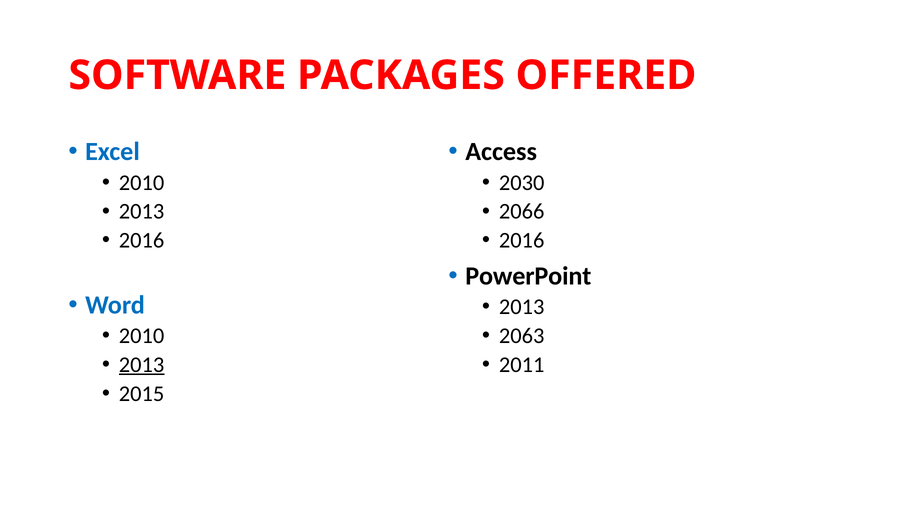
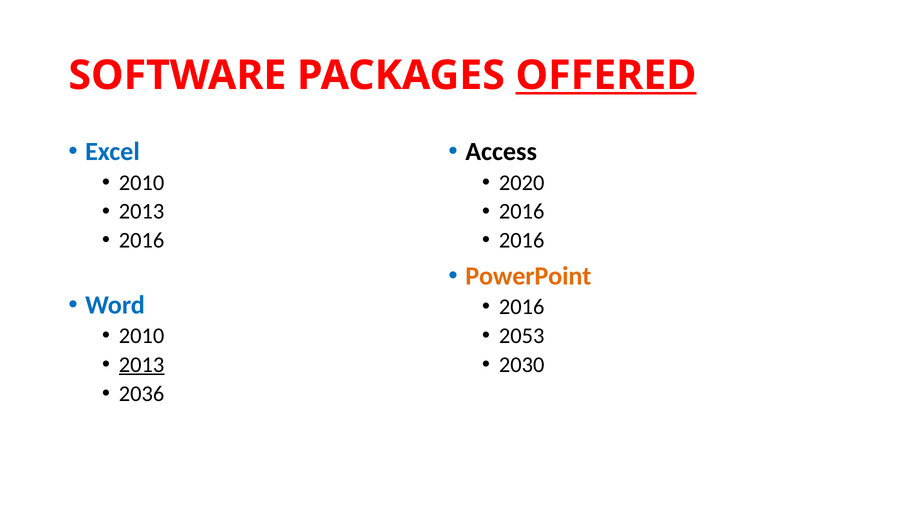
OFFERED underline: none -> present (606, 75)
2030: 2030 -> 2020 (522, 183)
2066: 2066 -> 2016 (522, 211)
PowerPoint colour: black -> orange (528, 276)
2013: 2013 -> 2016 (522, 307)
2063: 2063 -> 2053 (522, 336)
2011: 2011 -> 2030 (522, 364)
2015: 2015 -> 2036 (142, 393)
